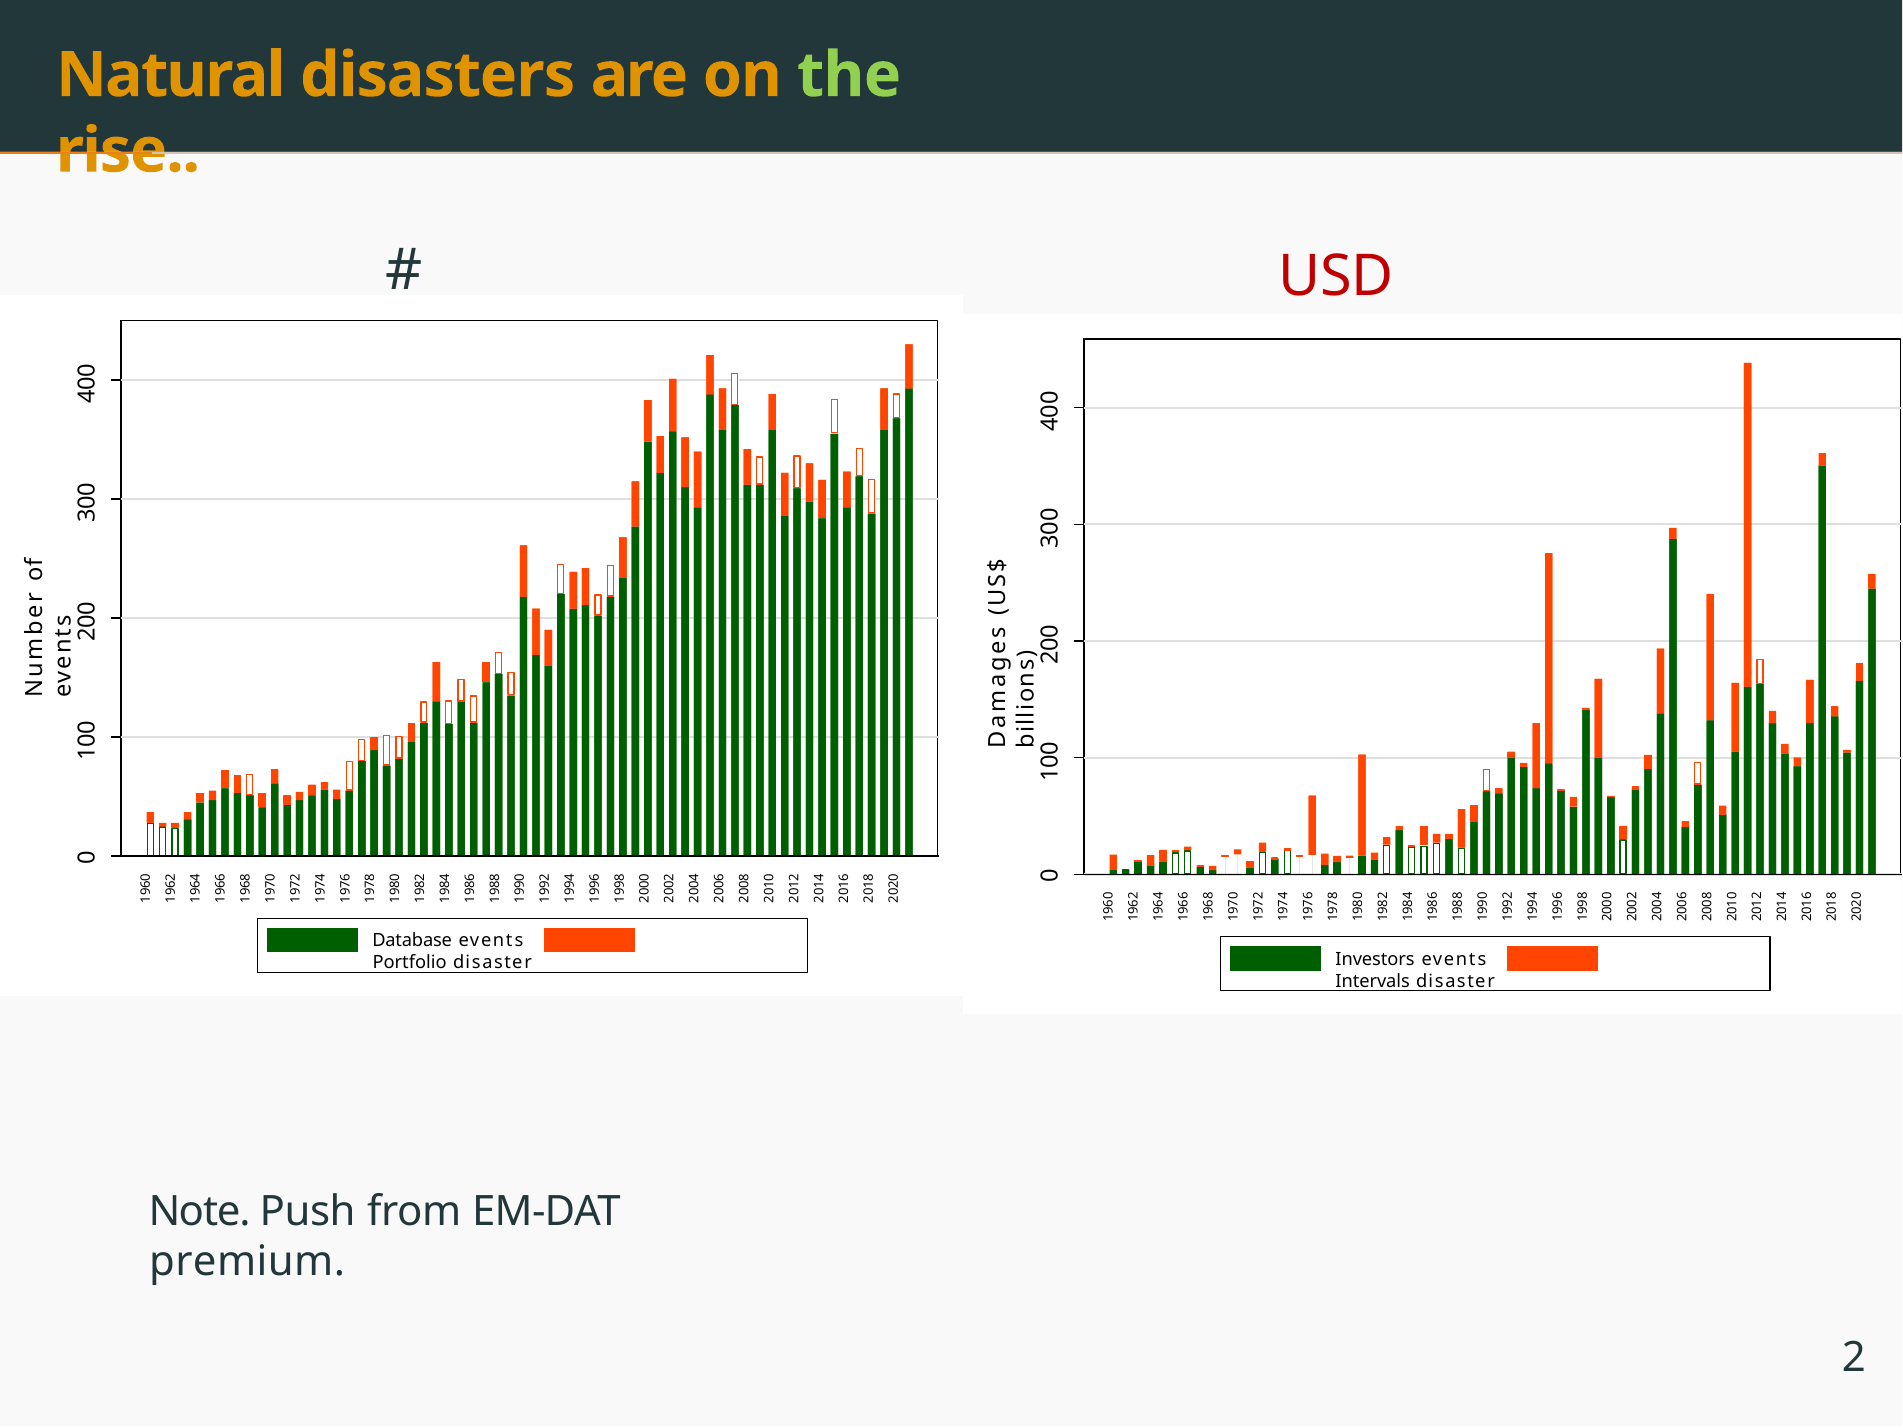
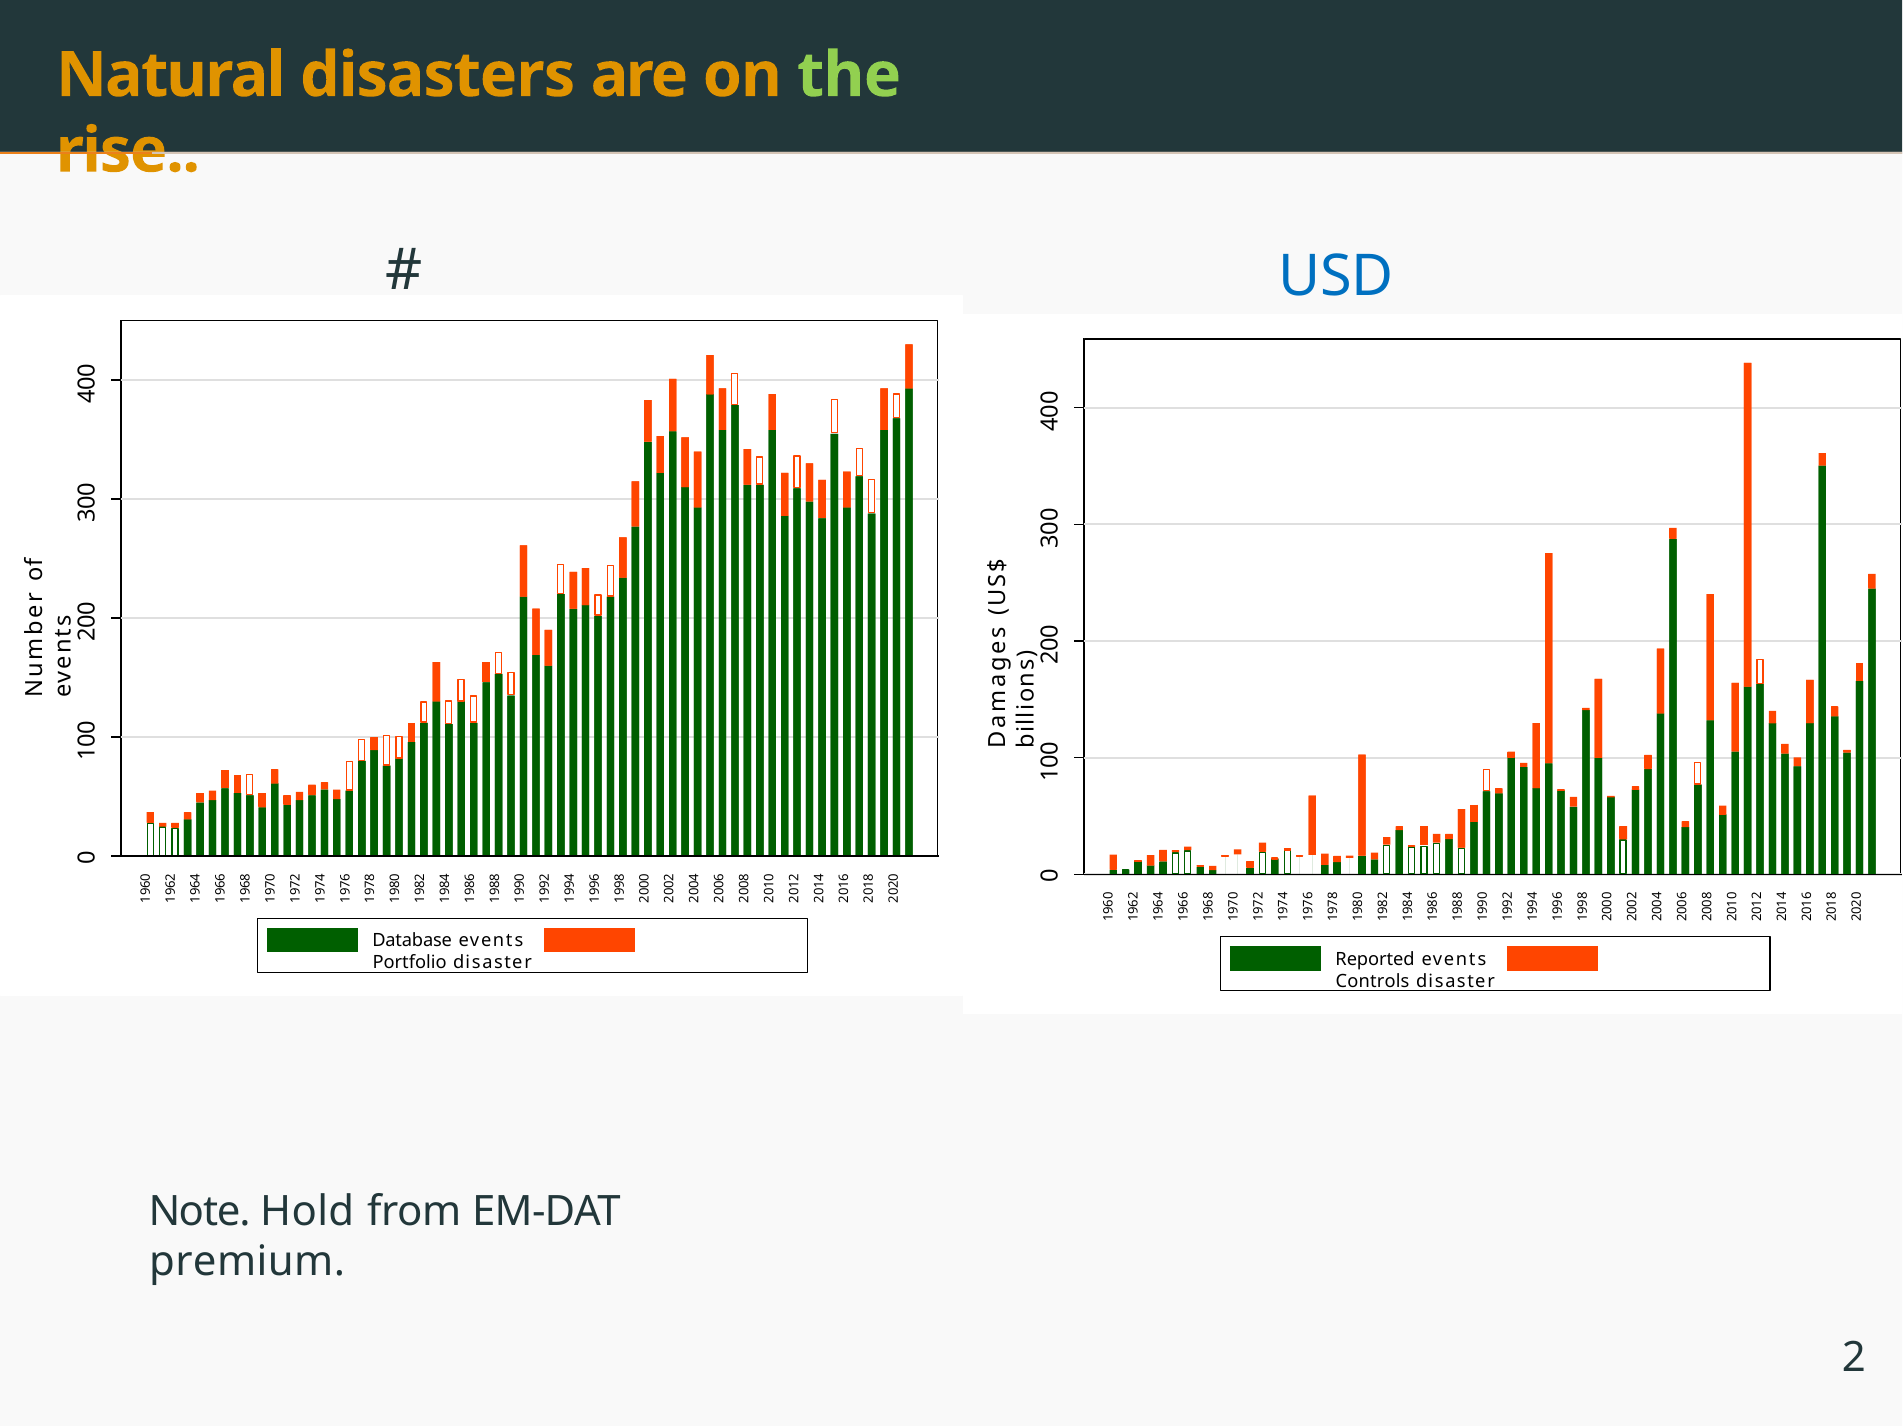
USD colour: red -> blue (1336, 276)
Investors: Investors -> Reported (1375, 959)
Intervals: Intervals -> Controls (1372, 981)
Push: Push -> Hold (307, 1212)
